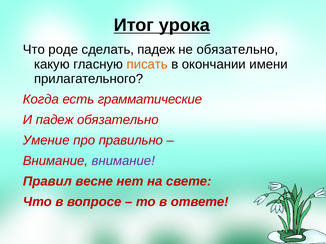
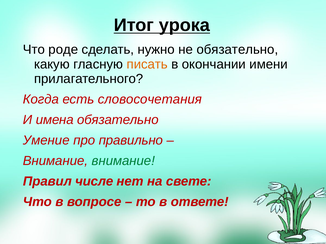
сделать падеж: падеж -> нужно (156, 50)
грамматические: грамматические -> словосочетания (150, 100)
И падеж: падеж -> имена (55, 120)
внимание colour: purple -> green (123, 161)
весне: весне -> числе (94, 182)
